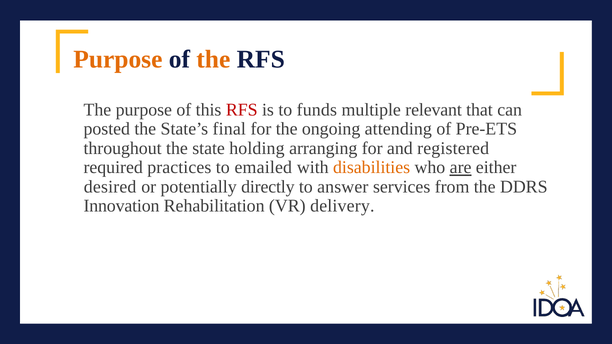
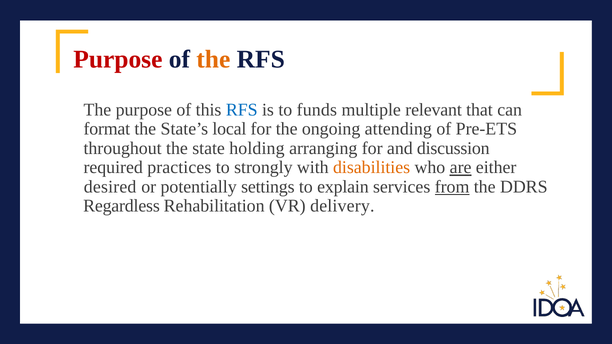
Purpose colour: orange -> red (118, 59)
RFS colour: red -> blue (242, 110)
posted: posted -> format (107, 129)
final: final -> local (229, 129)
registered: registered -> discussion (453, 148)
emailed: emailed -> strongly (263, 168)
directly: directly -> settings (268, 187)
answer: answer -> explain (343, 187)
from underline: none -> present (452, 187)
Innovation: Innovation -> Regardless (122, 206)
